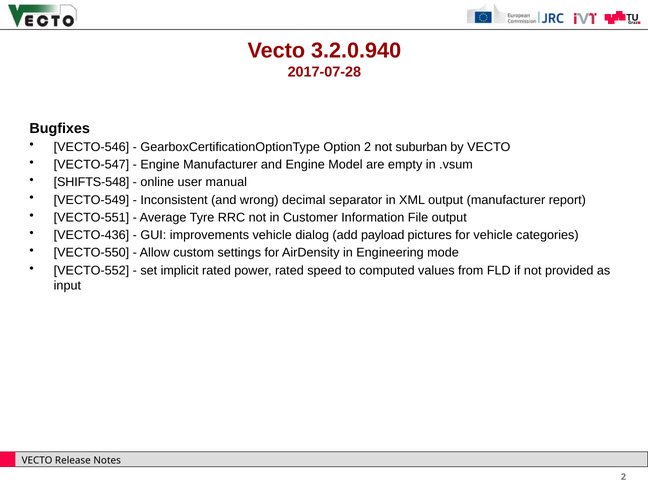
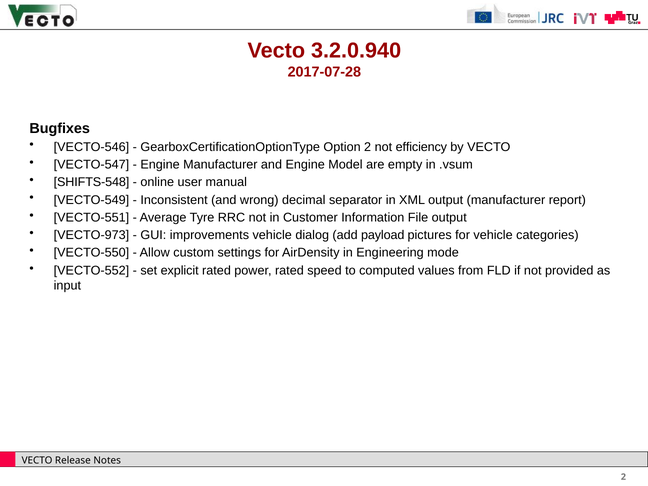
suburban: suburban -> efficiency (421, 147)
VECTO-436: VECTO-436 -> VECTO-973 (91, 235)
implicit: implicit -> explicit (180, 270)
